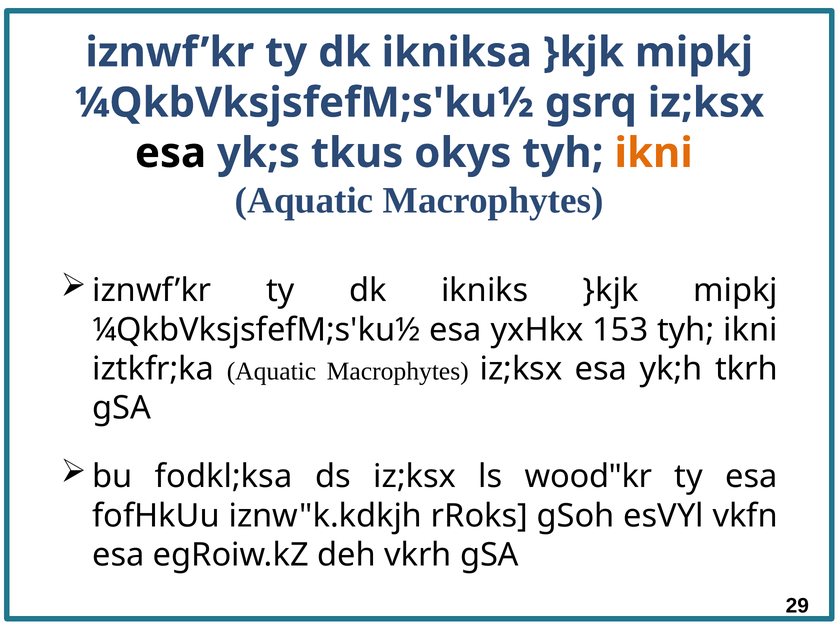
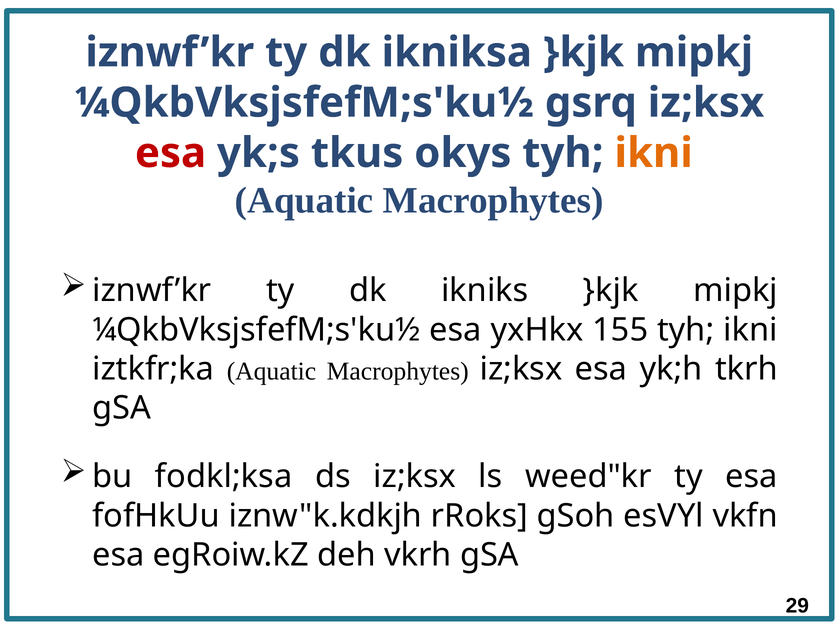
esa colour: black -> red (171, 153)
153: 153 -> 155 (620, 330)
wood"kr: wood"kr -> weed"kr (588, 477)
